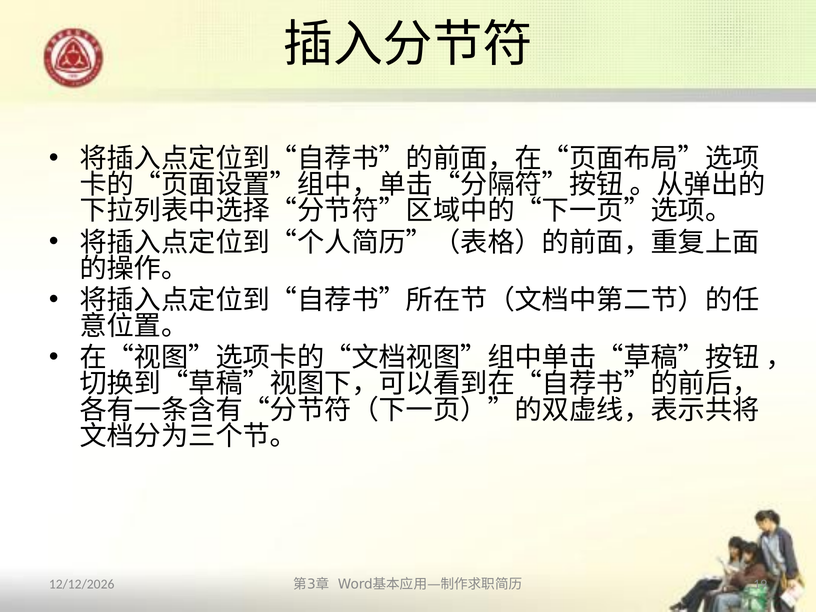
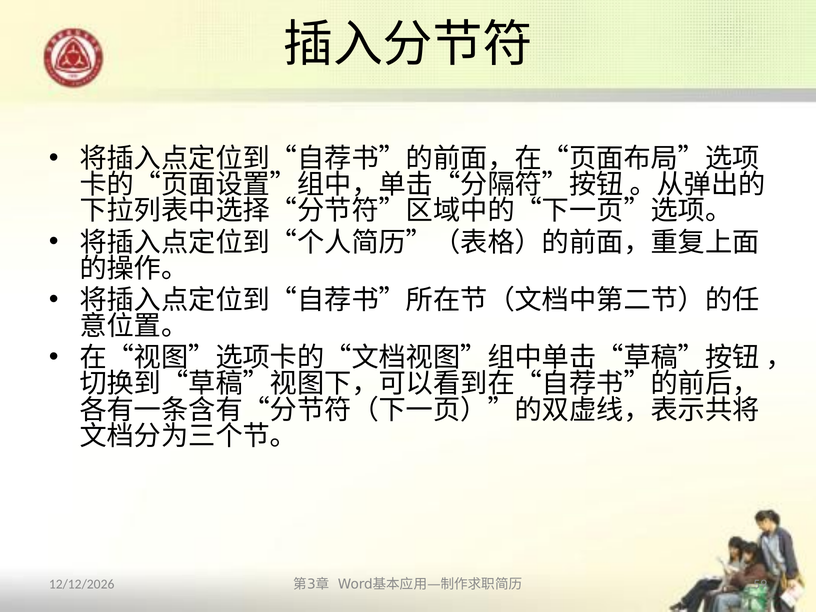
19: 19 -> 59 (760, 584)
